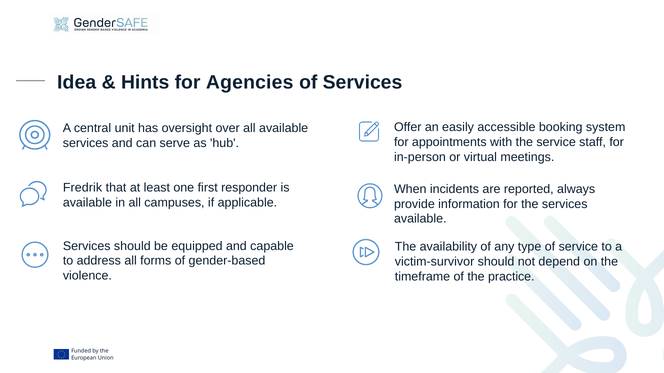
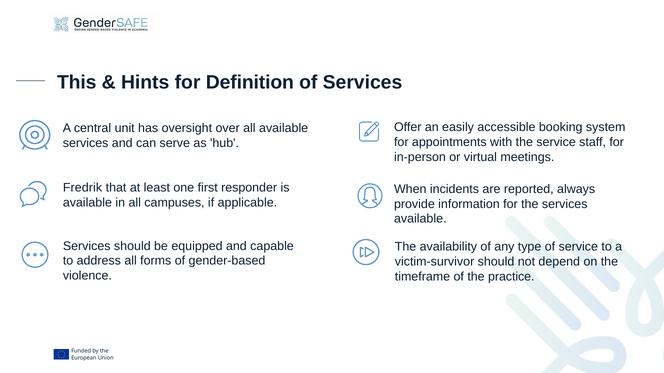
Idea: Idea -> This (77, 82)
Agencies: Agencies -> Definition (250, 82)
